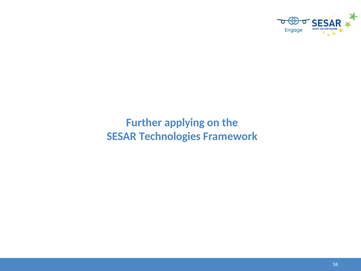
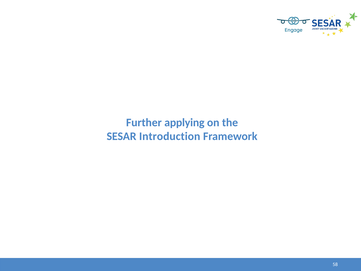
Technologies: Technologies -> Introduction (170, 136)
